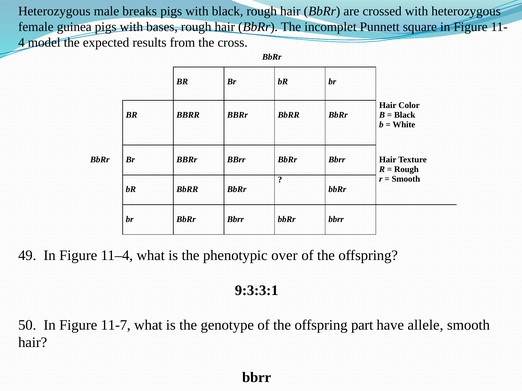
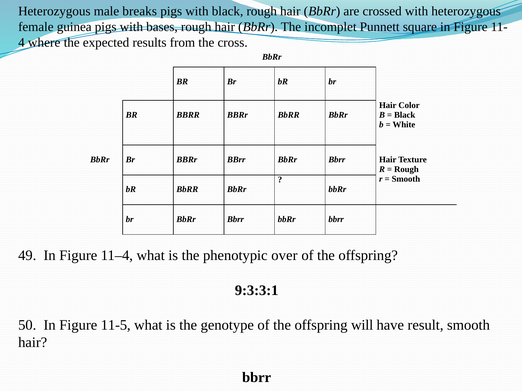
model: model -> where (44, 43)
11-7: 11-7 -> 11-5 (116, 325)
part: part -> will (362, 325)
allele: allele -> result (426, 325)
